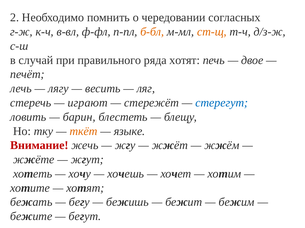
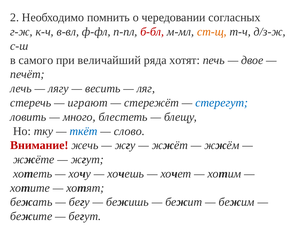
б-бл colour: orange -> red (152, 32)
случай: случай -> самого (36, 60)
правильного: правильного -> величайший (109, 60)
барин: барин -> много (79, 117)
ткёт colour: orange -> blue (84, 132)
языке: языке -> слово (129, 132)
